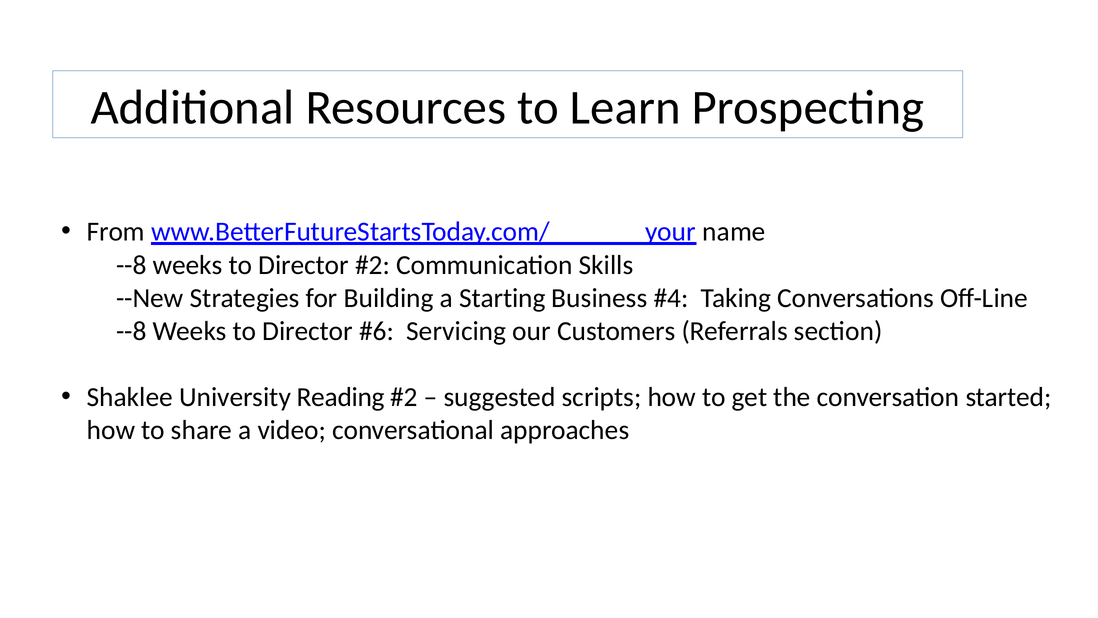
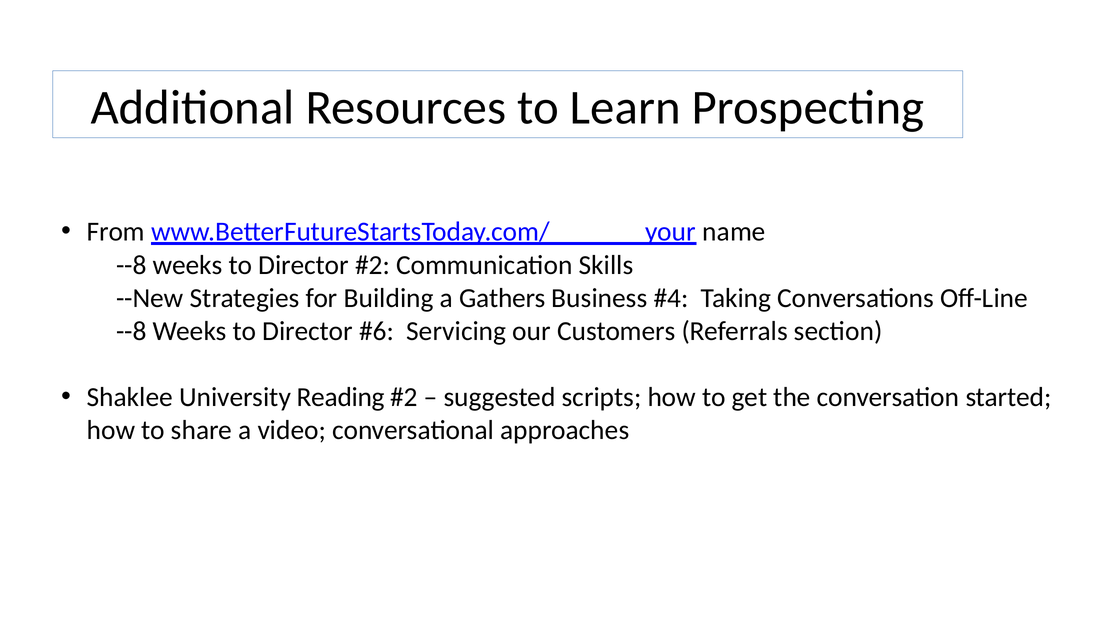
Starting: Starting -> Gathers (502, 298)
